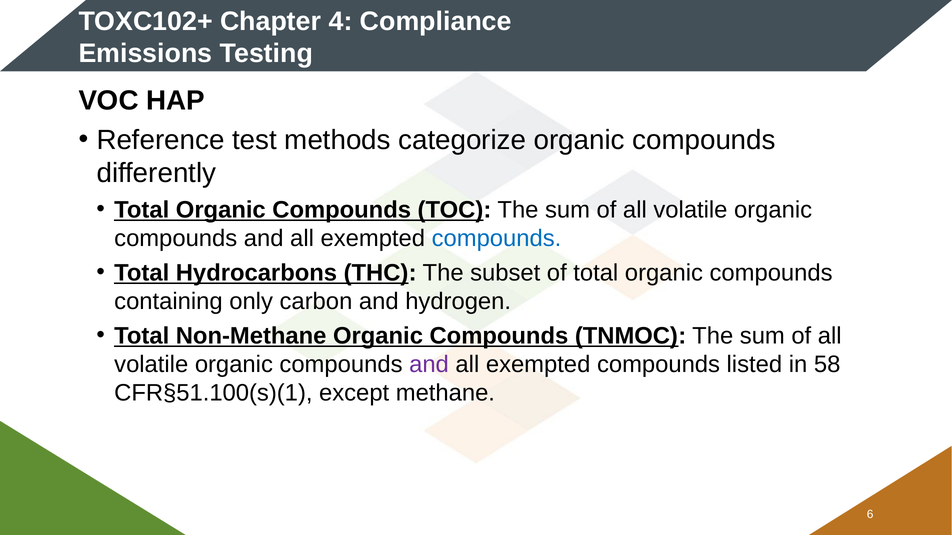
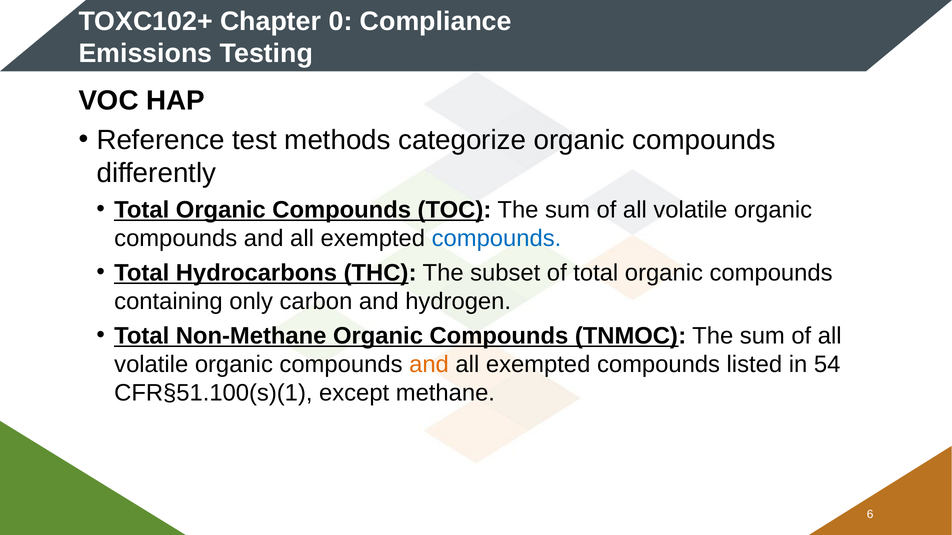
4: 4 -> 0 (341, 21)
and colour: purple -> orange (429, 365)
58: 58 -> 54 (827, 365)
